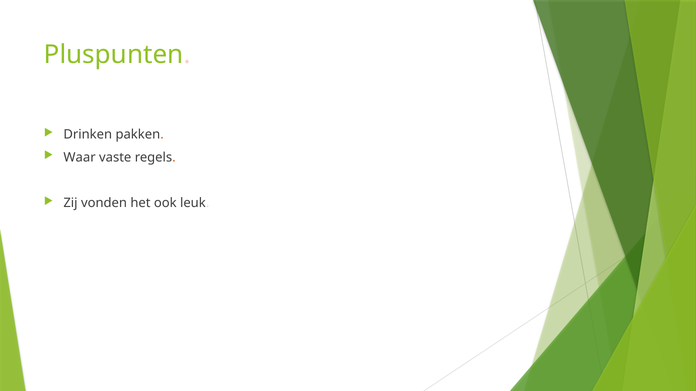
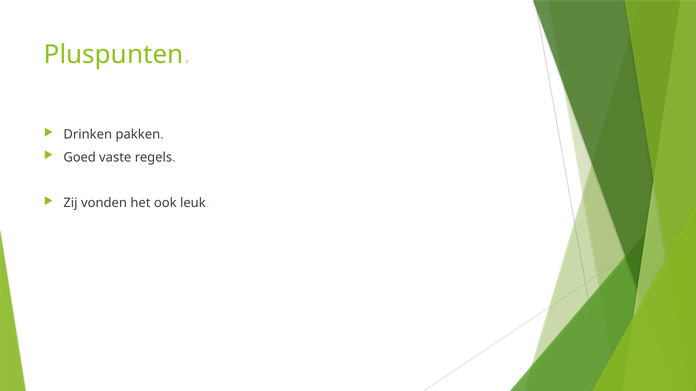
Waar: Waar -> Goed (80, 158)
